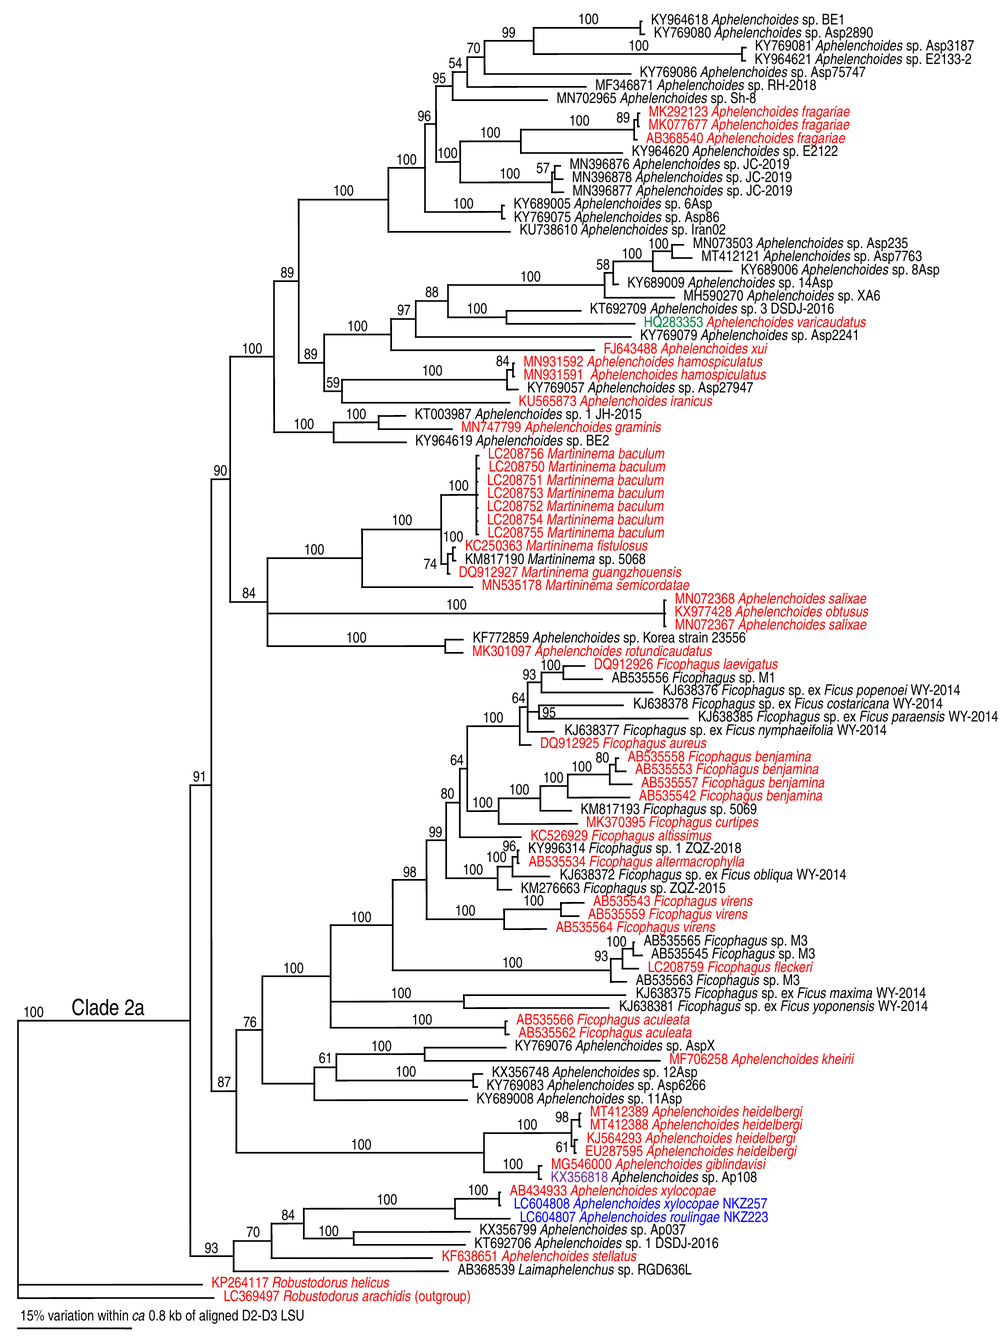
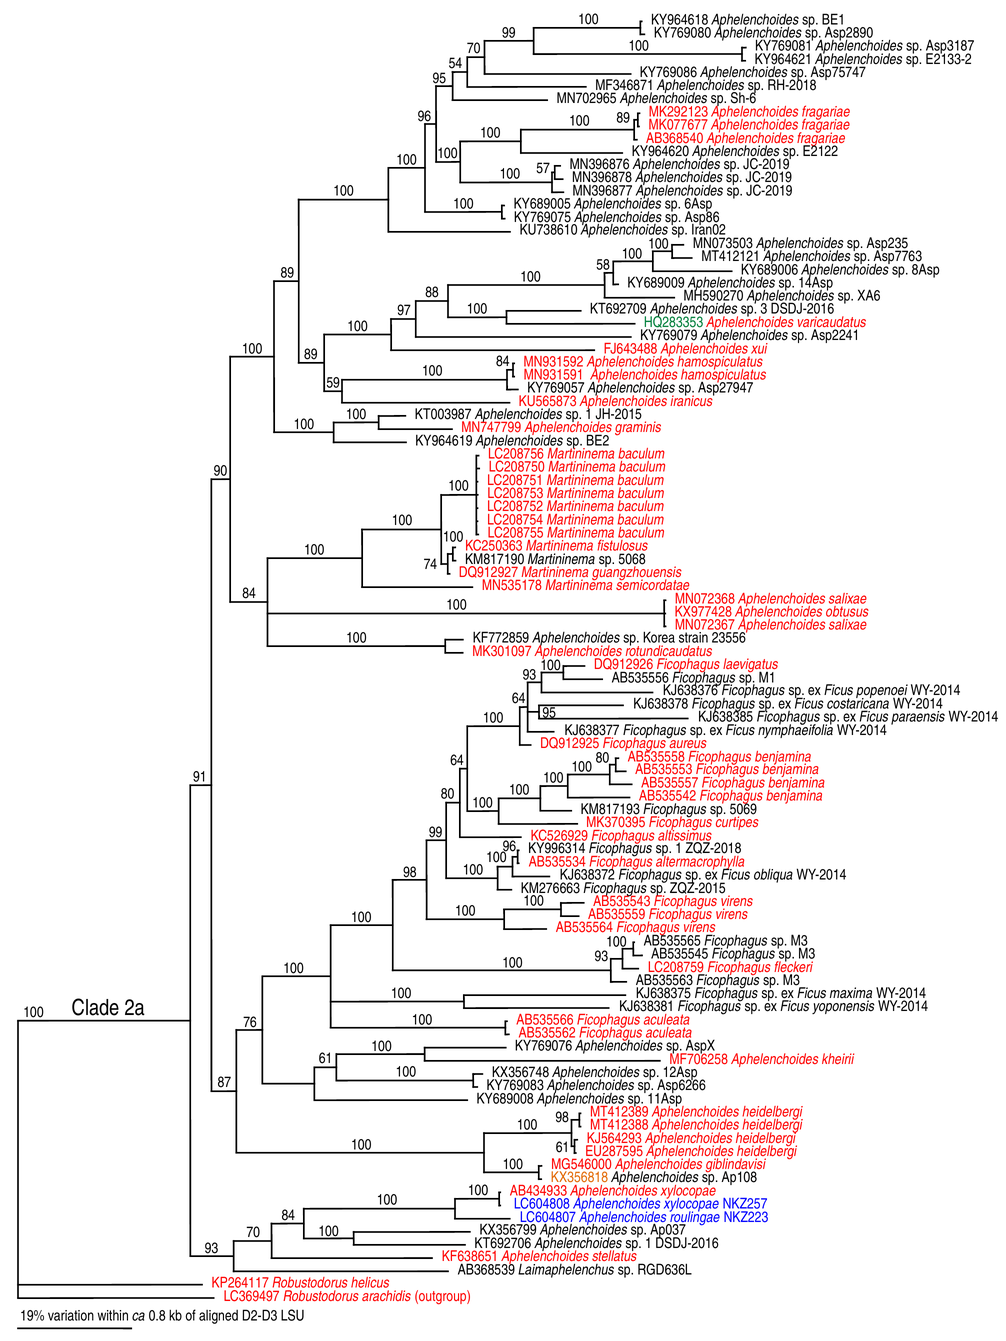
Sh-8: Sh-8 -> Sh-6 (743, 99)
KX356818 colour: purple -> orange (579, 1178)
15%: 15% -> 19% (32, 1316)
